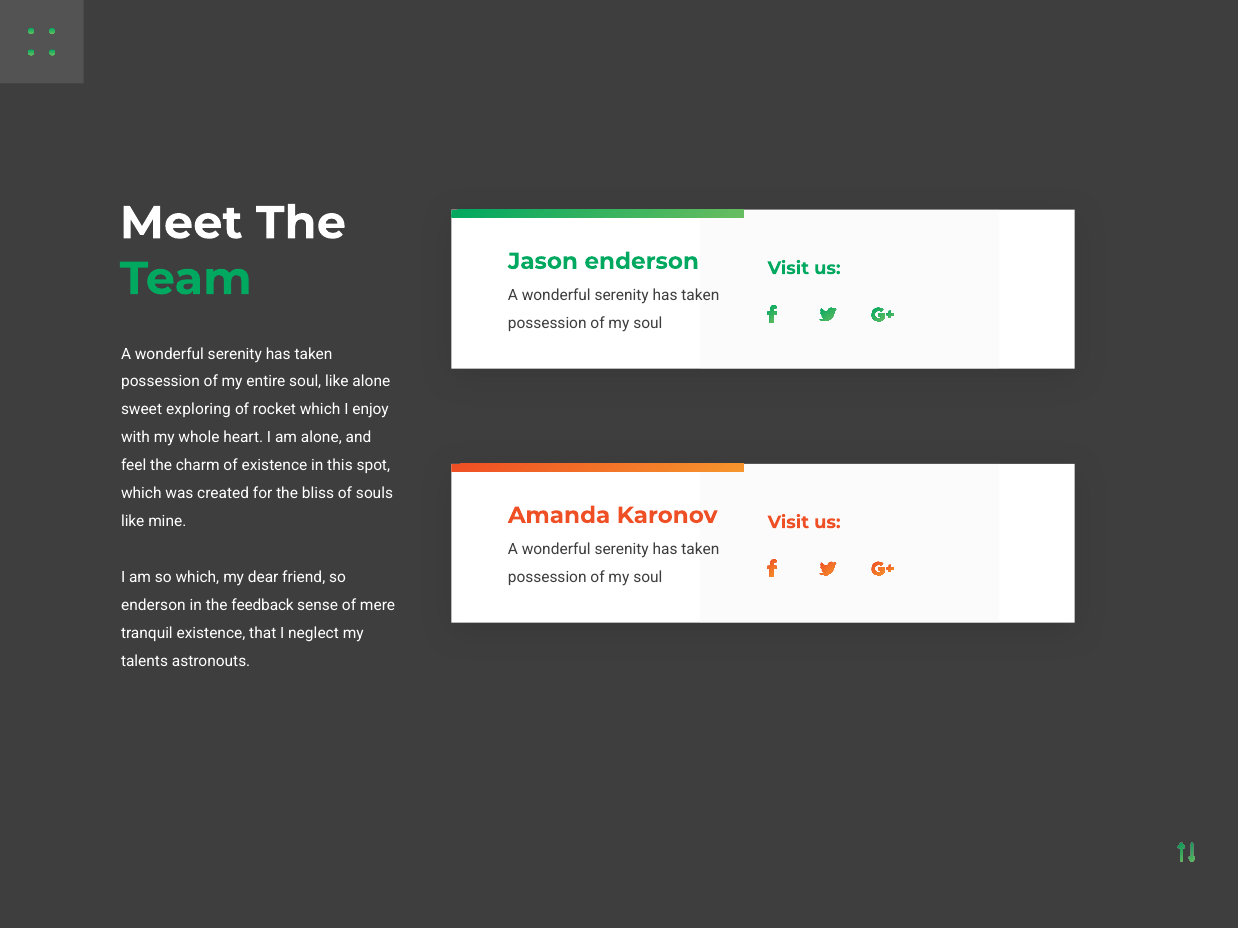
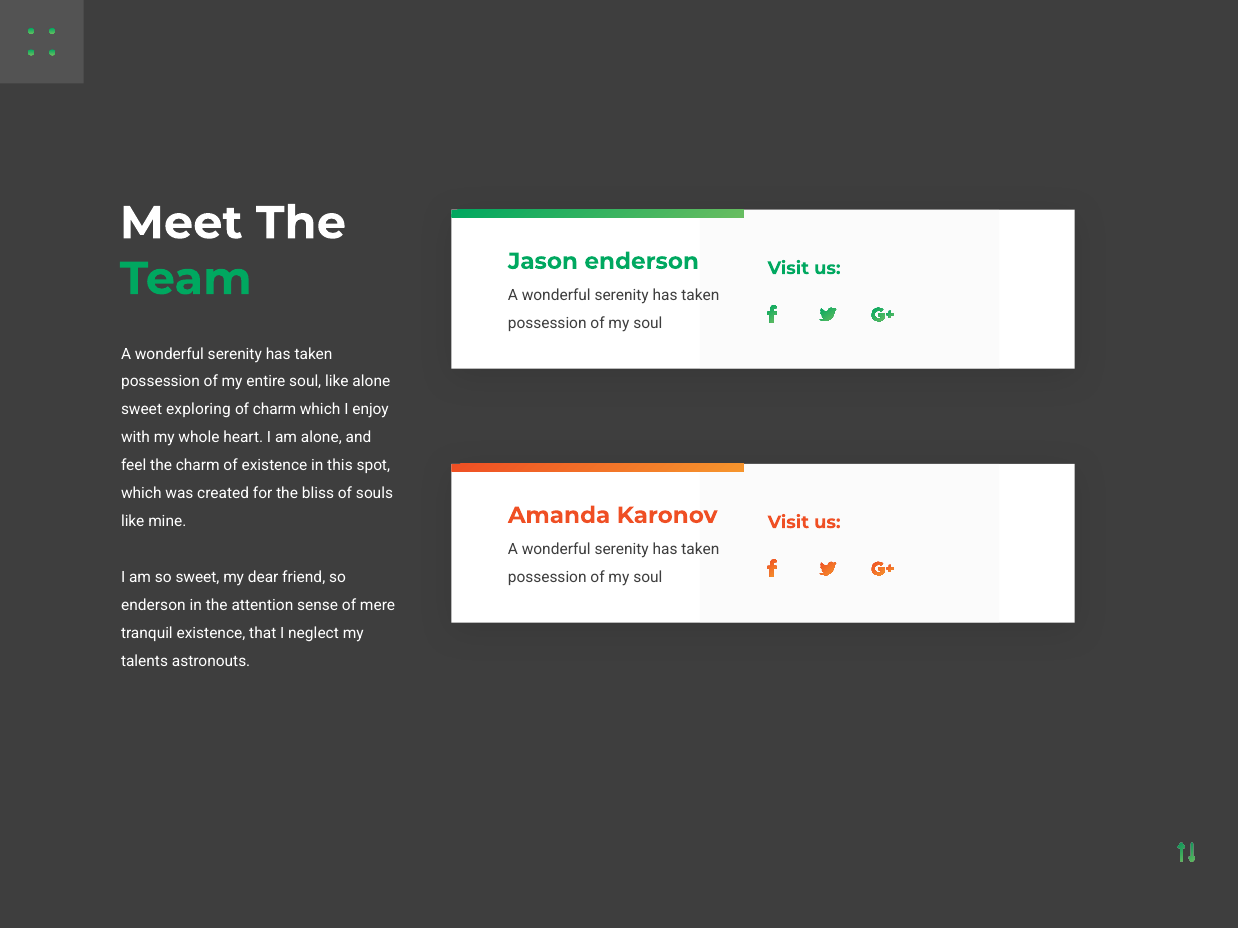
of rocket: rocket -> charm (275, 410)
so which: which -> sweet (197, 578)
feedback: feedback -> attention (262, 605)
